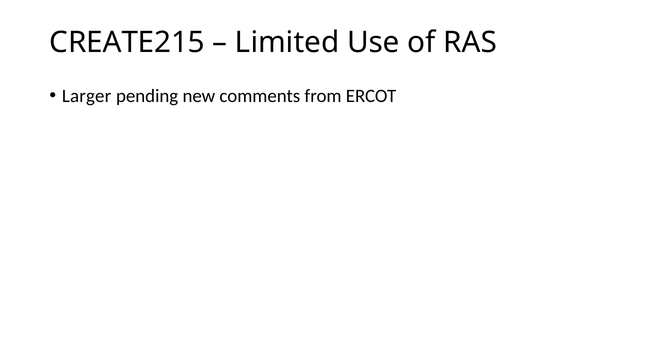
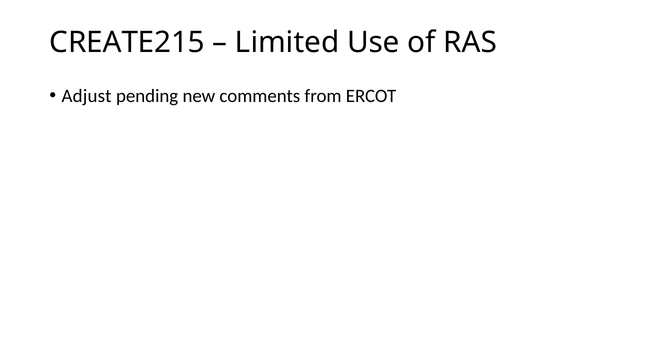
Larger: Larger -> Adjust (87, 96)
